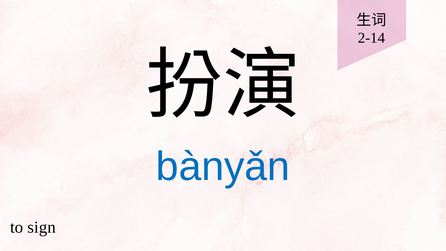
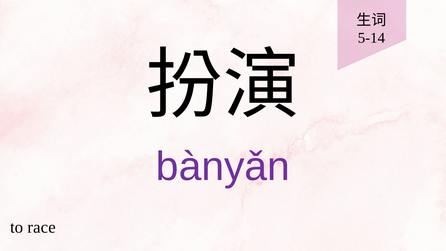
2-14: 2-14 -> 5-14 (371, 38)
bànyǎn colour: blue -> purple (223, 167)
sign: sign -> race (42, 227)
